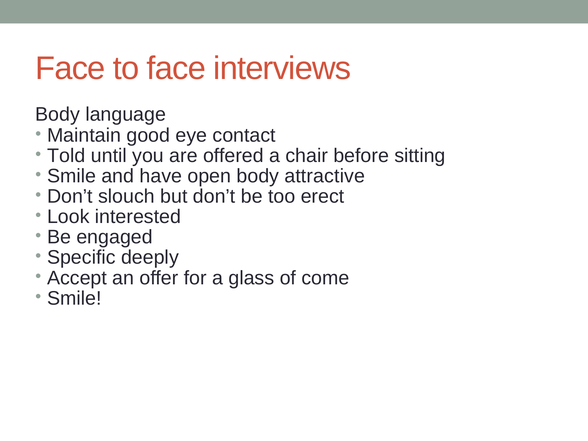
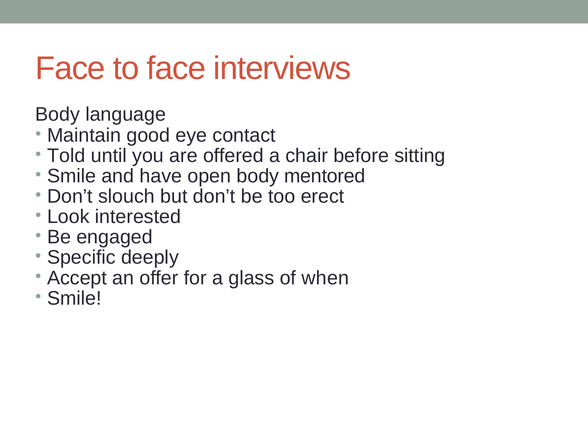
attractive: attractive -> mentored (325, 176)
come: come -> when (325, 278)
